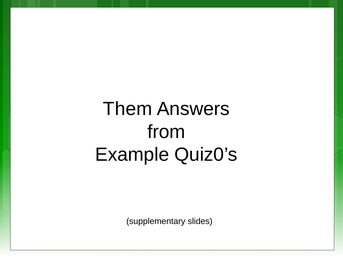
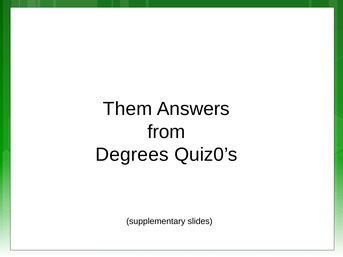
Example: Example -> Degrees (132, 155)
